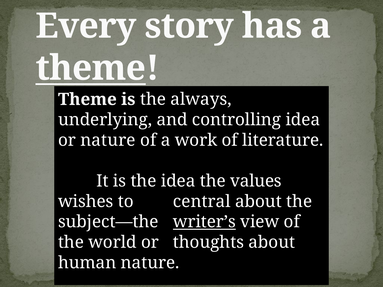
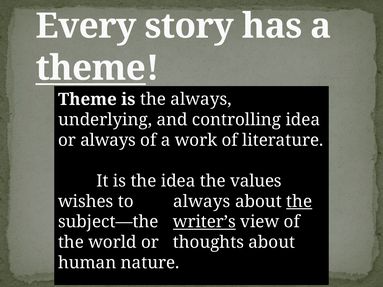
or nature: nature -> always (108, 140)
to central: central -> always (202, 202)
the underline: none -> present (299, 202)
